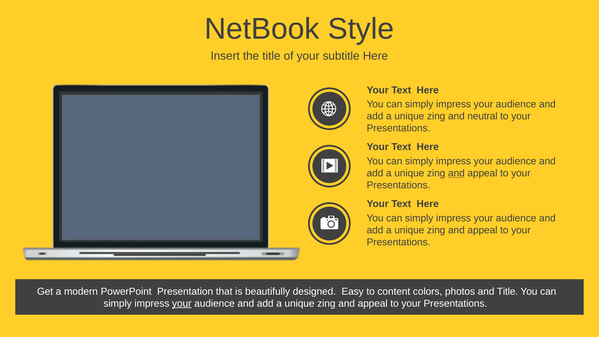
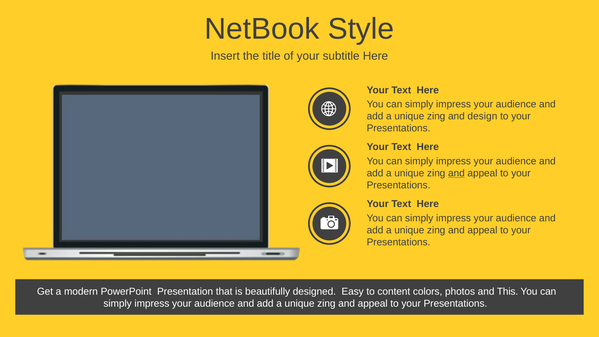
neutral: neutral -> design (482, 116)
and Title: Title -> This (508, 291)
your underline: present -> none (182, 303)
